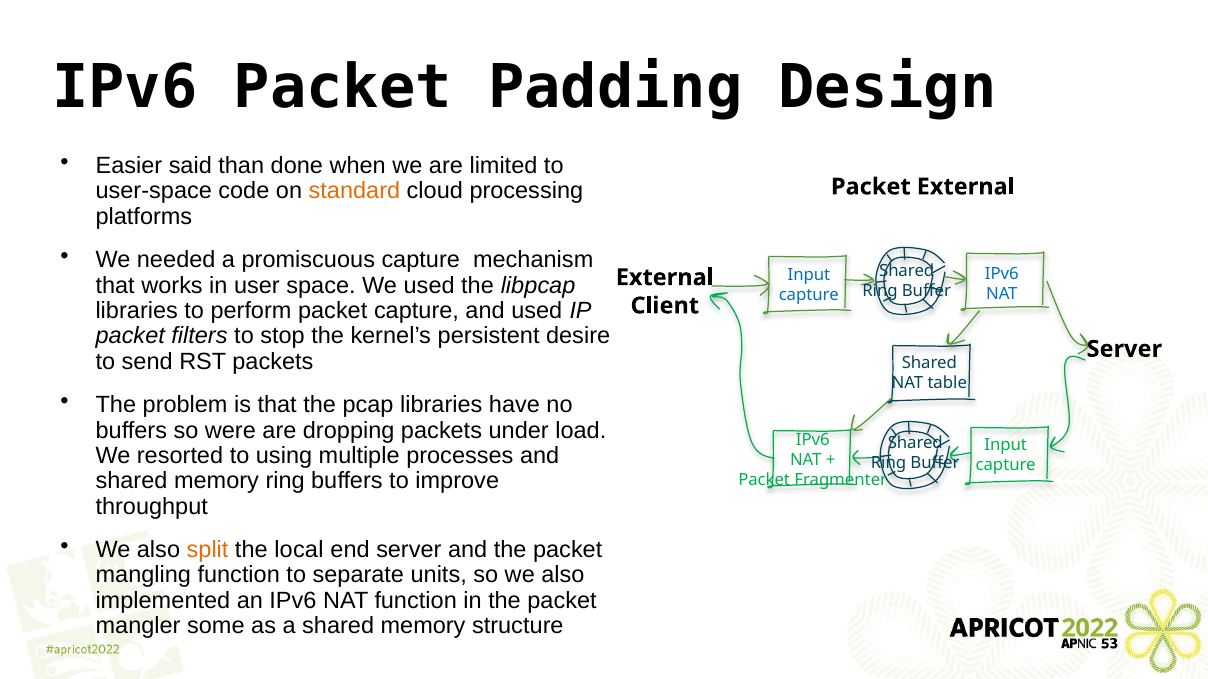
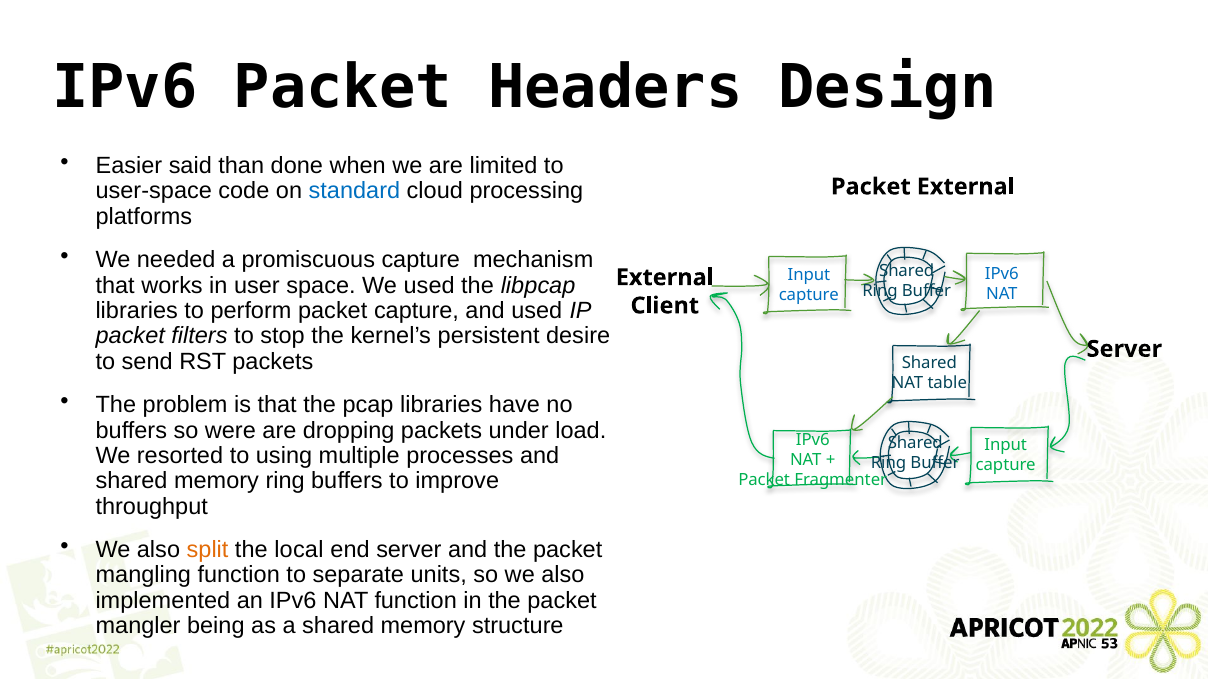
Padding: Padding -> Headers (615, 88)
standard colour: orange -> blue (354, 191)
some: some -> being (216, 626)
